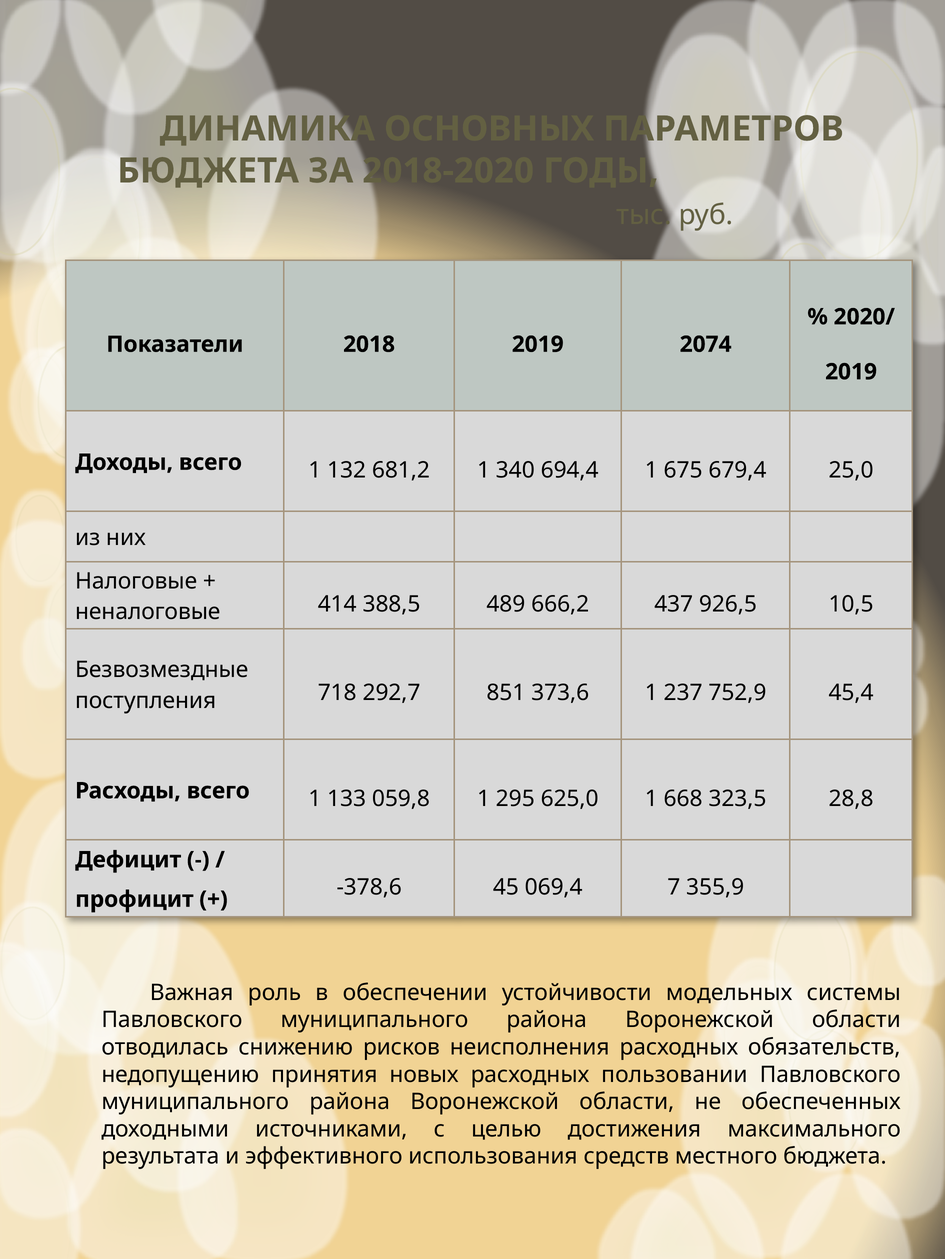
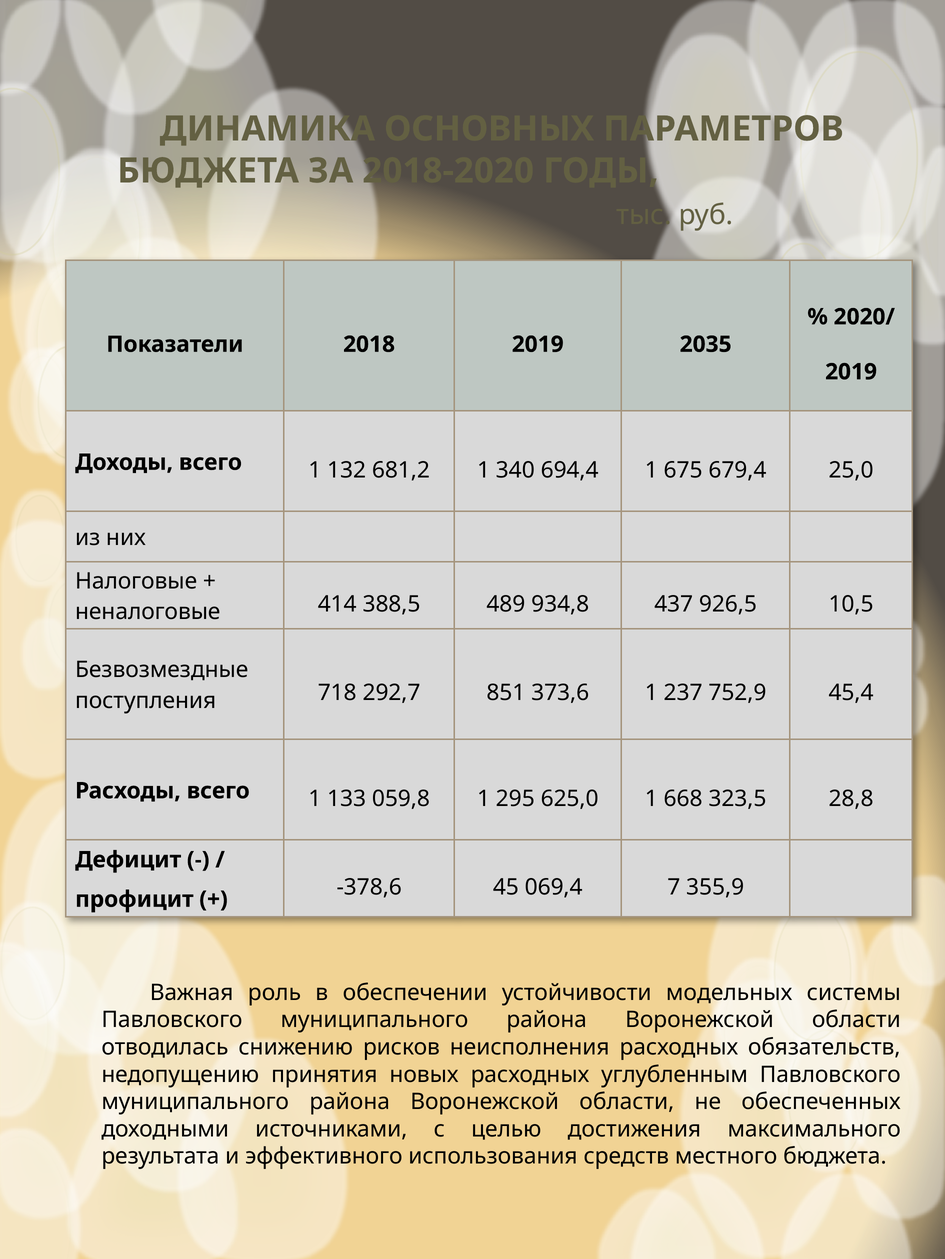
2074: 2074 -> 2035 (706, 345)
666,2: 666,2 -> 934,8 (560, 605)
пользовании: пользовании -> углубленным (675, 1075)
